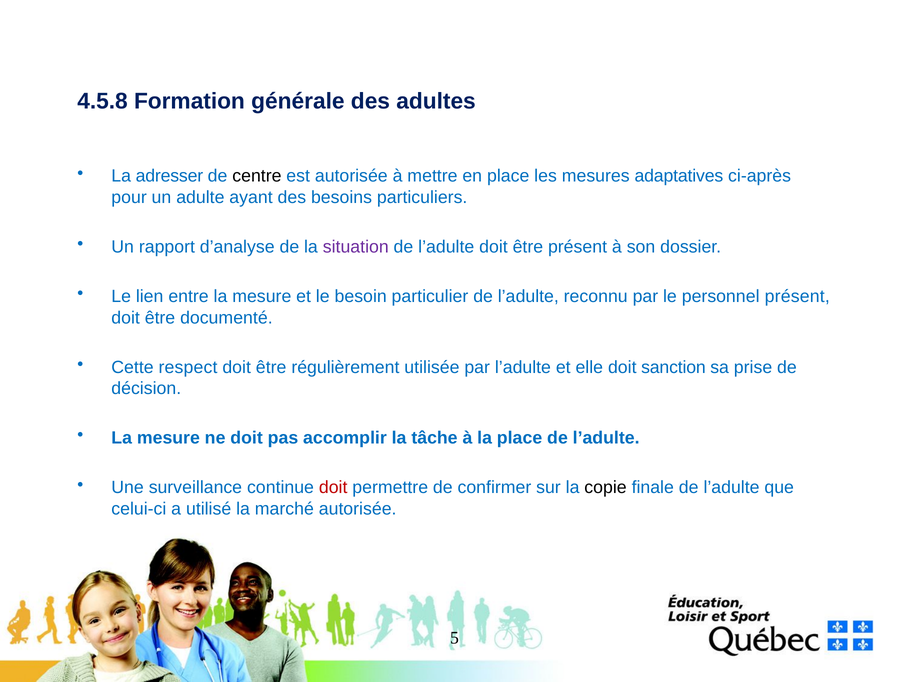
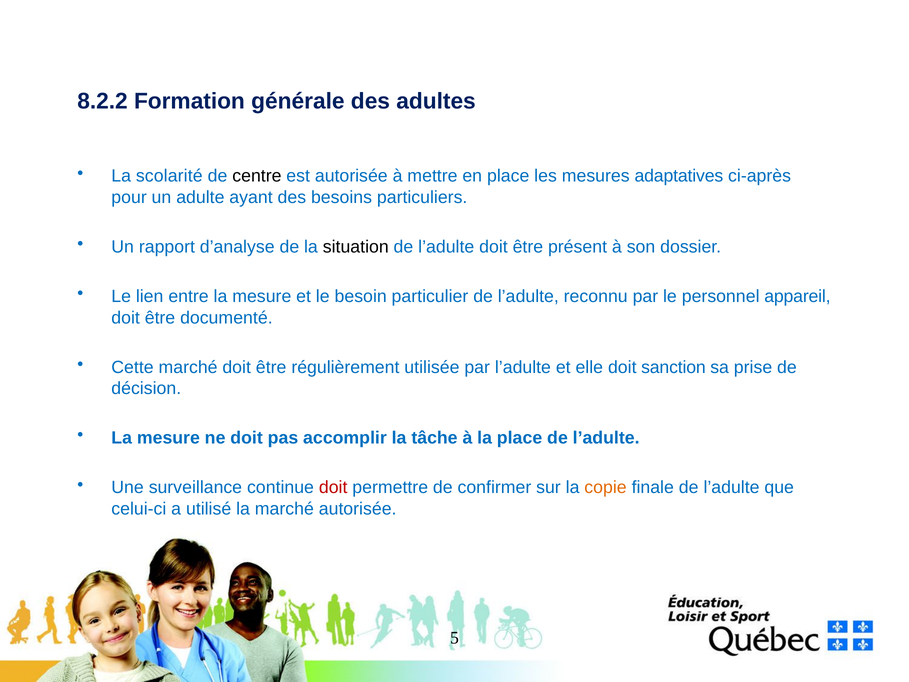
4.5.8: 4.5.8 -> 8.2.2 (102, 101)
adresser: adresser -> scolarité (169, 176)
situation colour: purple -> black (356, 247)
personnel présent: présent -> appareil (797, 296)
Cette respect: respect -> marché (188, 367)
copie colour: black -> orange (606, 487)
